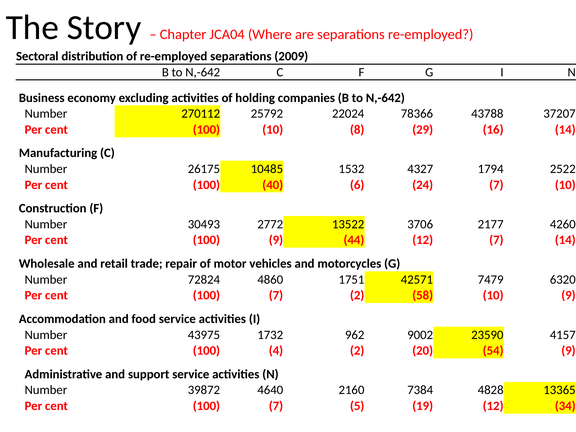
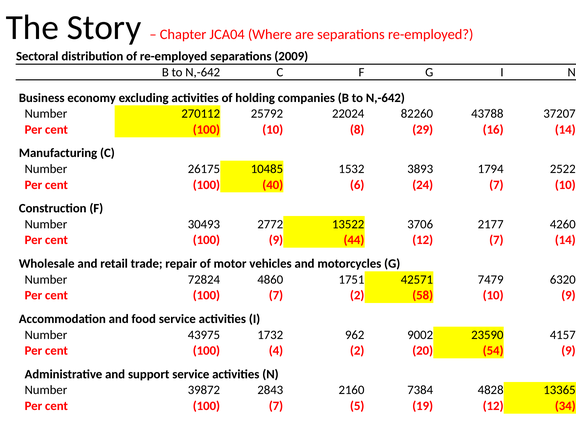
78366: 78366 -> 82260 (417, 114)
4327: 4327 -> 3893 (420, 169)
4640: 4640 -> 2843 (270, 390)
